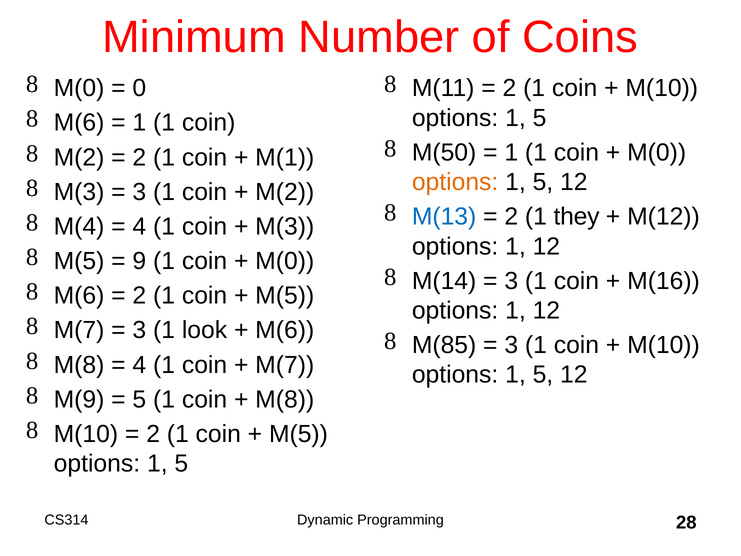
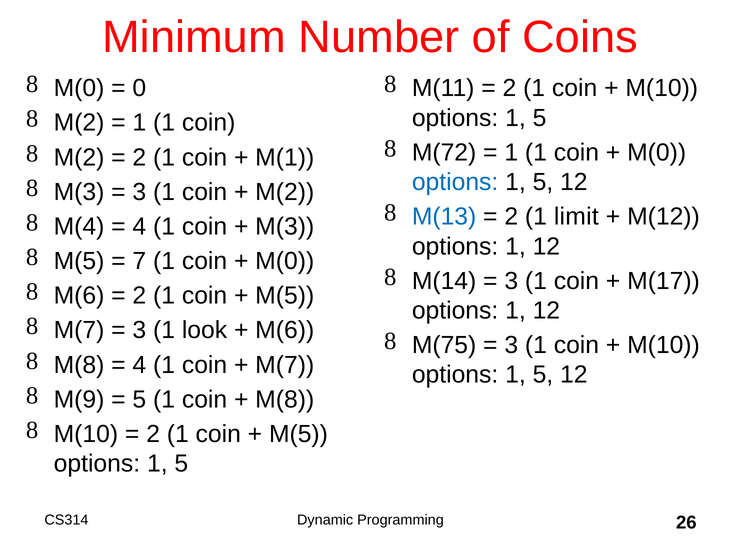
M(6: M(6 -> M(2 (79, 123)
M(50: M(50 -> M(72 (444, 152)
options colour: orange -> blue (455, 182)
they: they -> limit (576, 217)
9: 9 -> 7 (139, 261)
M(16: M(16 -> M(17 (664, 281)
M(85: M(85 -> M(75 (444, 345)
28: 28 -> 26 (686, 522)
